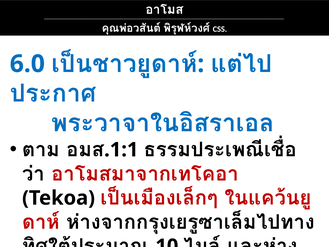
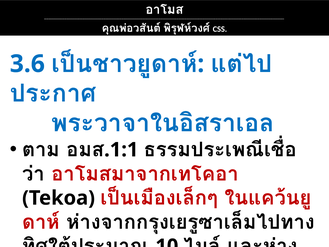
6.0: 6.0 -> 3.6 (27, 64)
